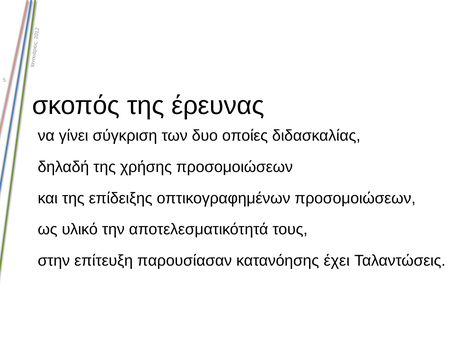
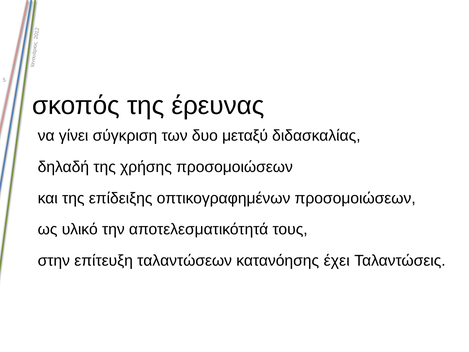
οποίες: οποίες -> μεταξύ (245, 136)
παρουσίασαν: παρουσίασαν -> ταλαντώσεων (185, 261)
